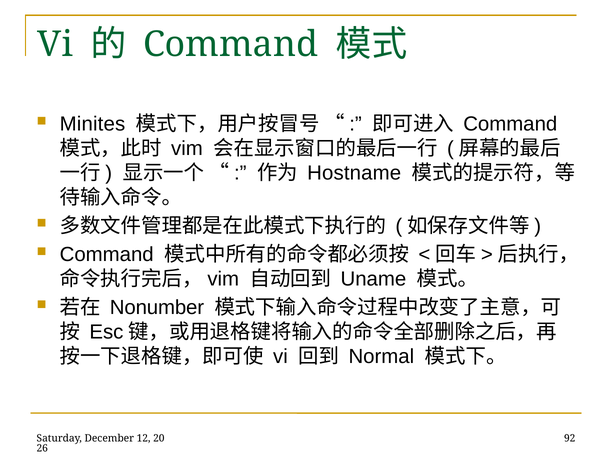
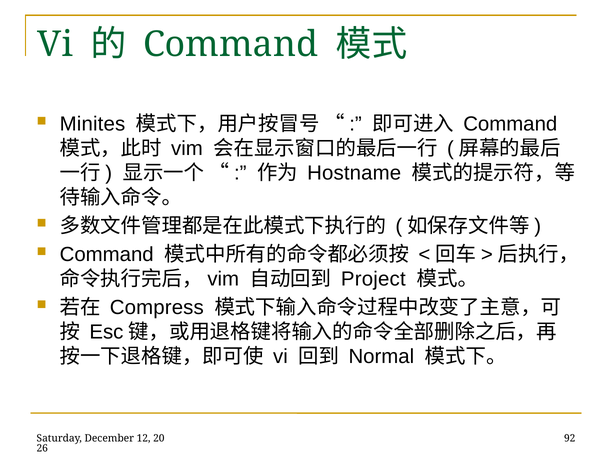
Uname: Uname -> Project (373, 279)
Nonumber: Nonumber -> Compress (157, 307)
